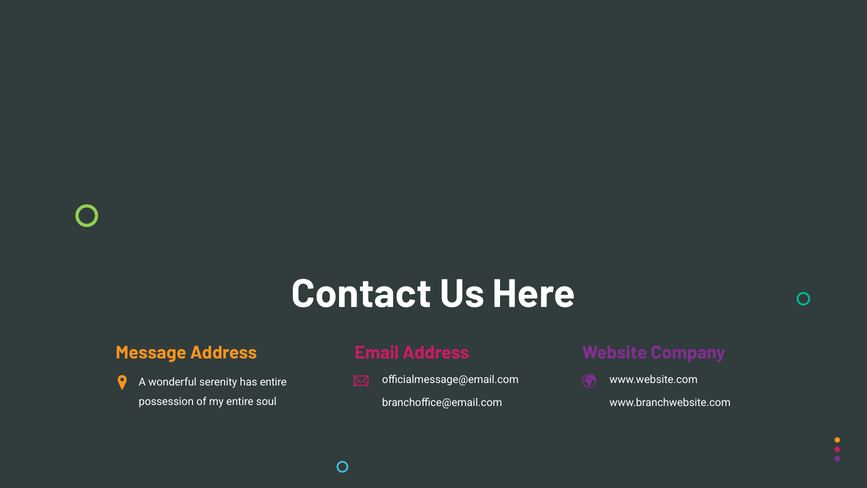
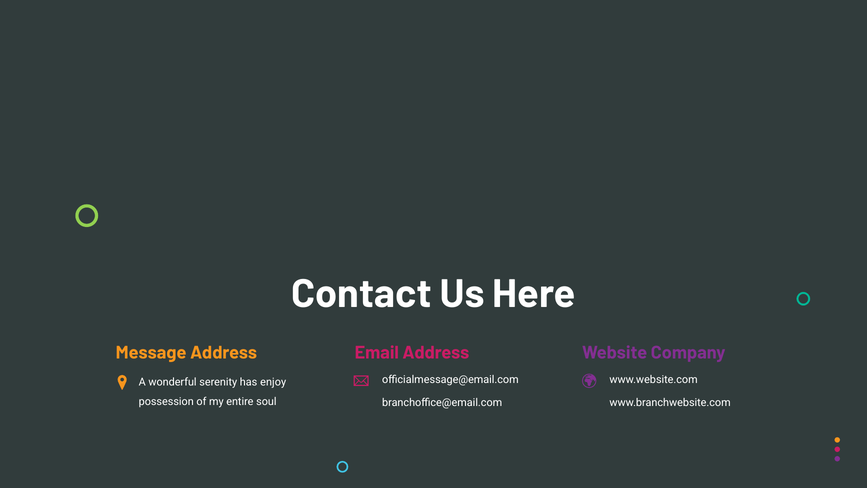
has entire: entire -> enjoy (273, 382)
